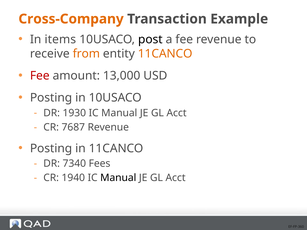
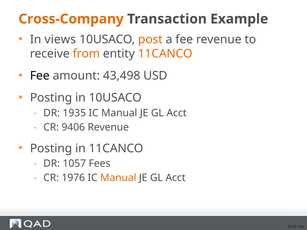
items: items -> views (60, 39)
post colour: black -> orange (150, 39)
Fee colour: red -> black (40, 76)
13,000: 13,000 -> 43,498 (122, 76)
1930: 1930 -> 1935 (74, 113)
7687: 7687 -> 9406 (73, 127)
7340: 7340 -> 1057 (74, 164)
1940: 1940 -> 1976 (73, 178)
Manual colour: black -> orange (118, 178)
